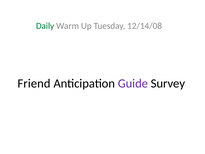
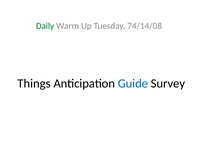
12/14/08: 12/14/08 -> 74/14/08 (145, 26)
Friend: Friend -> Things (34, 83)
Guide colour: purple -> blue (133, 83)
